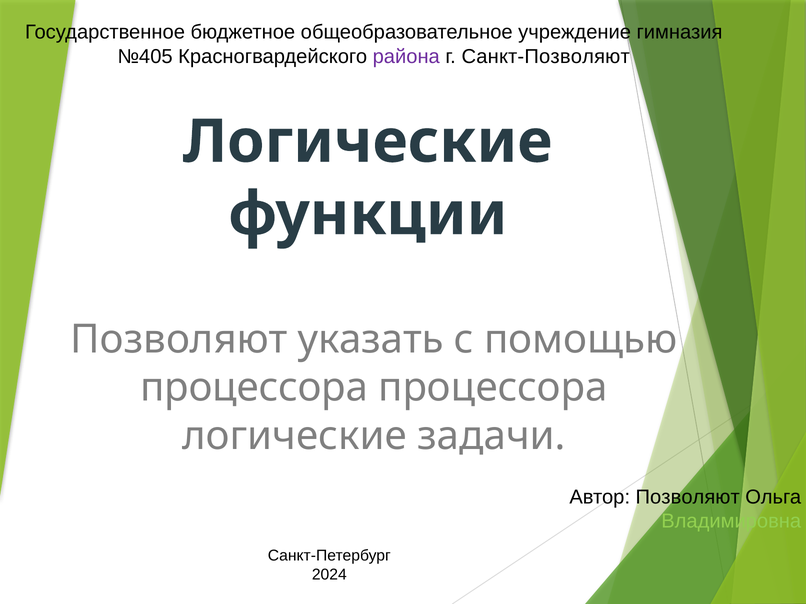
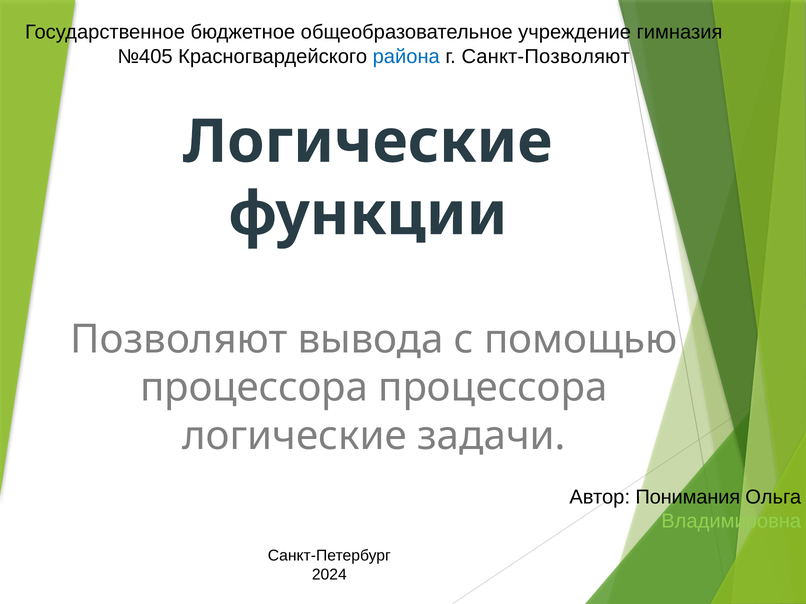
района colour: purple -> blue (406, 57)
указать: указать -> вывода (371, 340)
Автор Позволяют: Позволяют -> Понимания (688, 497)
